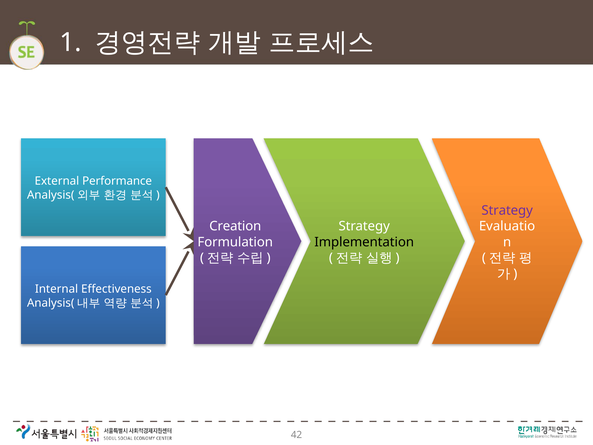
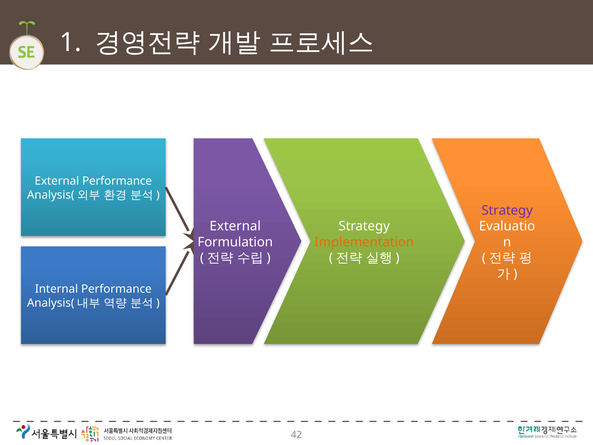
Creation: Creation -> External (235, 226)
Implementation colour: black -> orange (364, 242)
Internal Effectiveness: Effectiveness -> Performance (116, 289)
